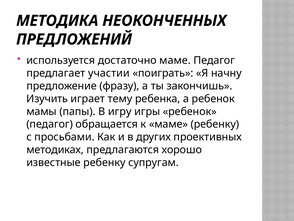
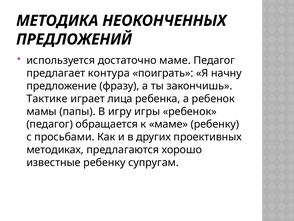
участии: участии -> контура (109, 73)
Изучить: Изучить -> Тактике (47, 99)
тему: тему -> лица (120, 99)
